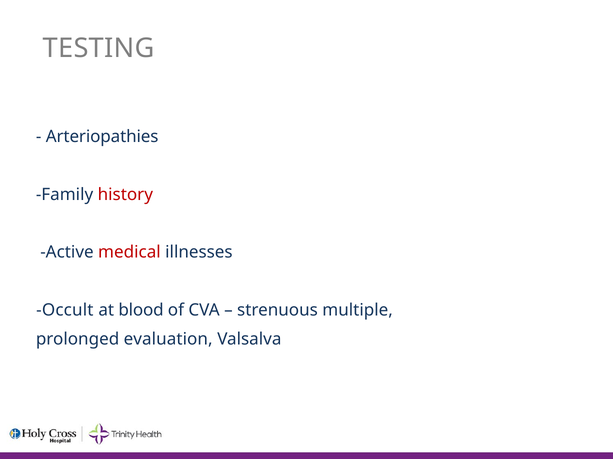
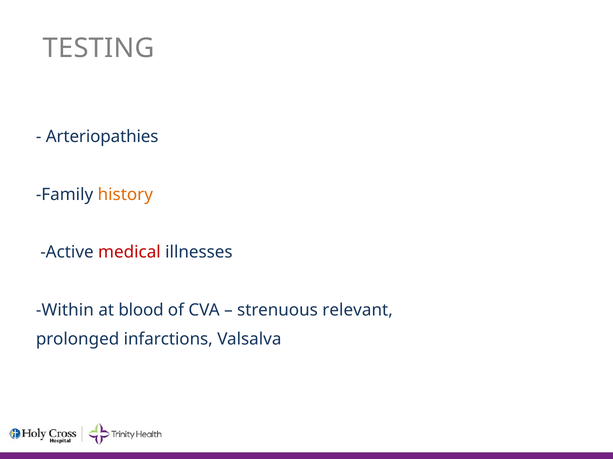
history colour: red -> orange (125, 195)
Occult: Occult -> Within (65, 311)
multiple: multiple -> relevant (358, 311)
evaluation: evaluation -> infarctions (168, 340)
